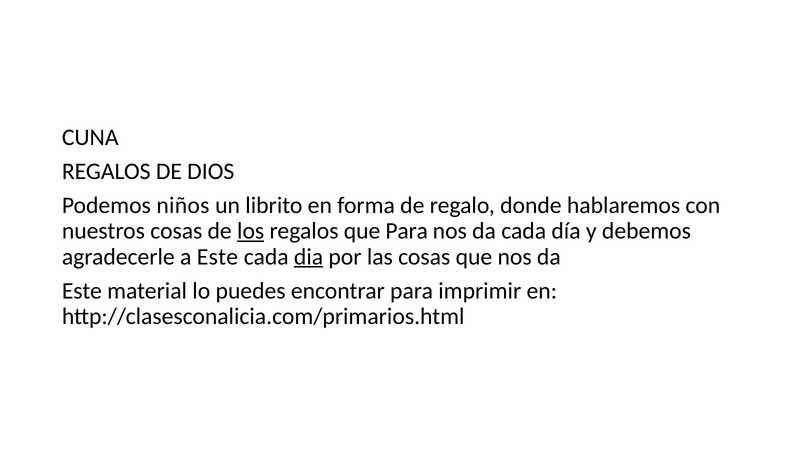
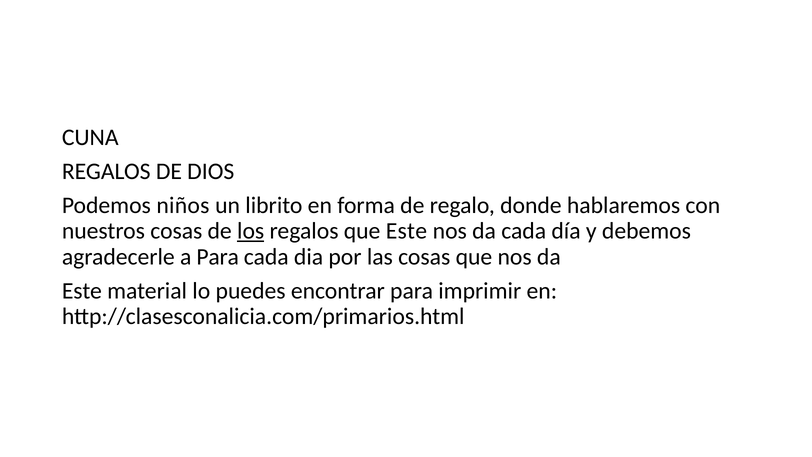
que Para: Para -> Este (406, 231)
a Este: Este -> Para (218, 257)
dia underline: present -> none (309, 257)
